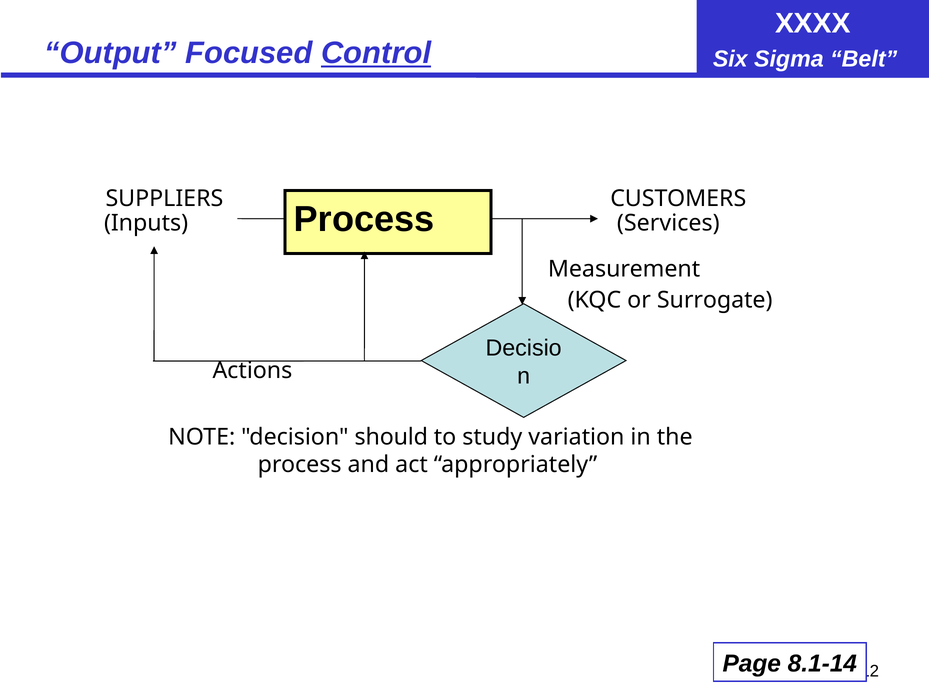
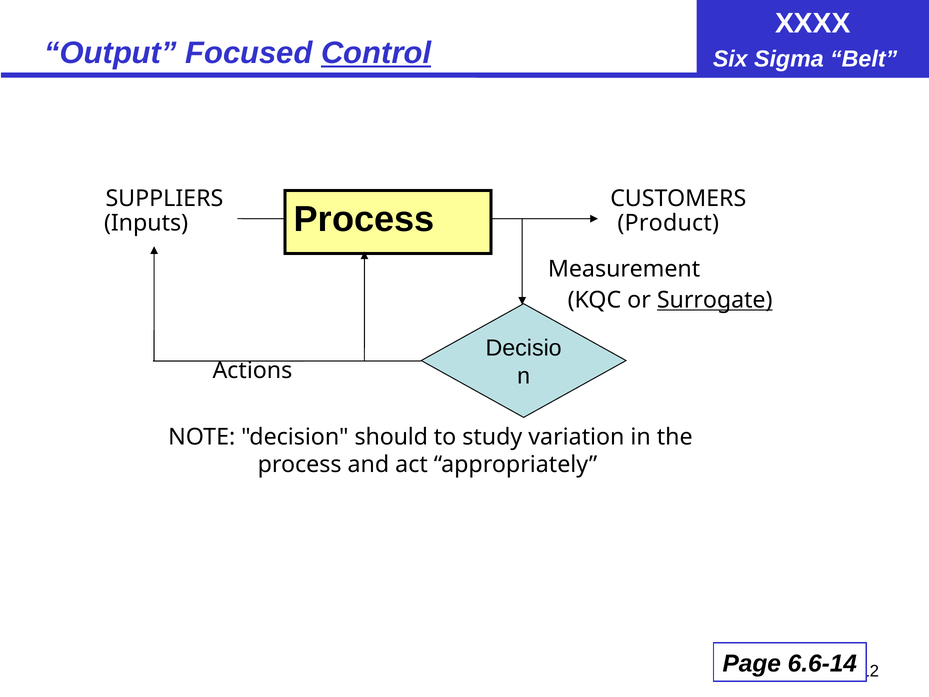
Services: Services -> Product (668, 223)
Surrogate underline: none -> present (715, 300)
8.1-14: 8.1-14 -> 6.6-14 (822, 664)
